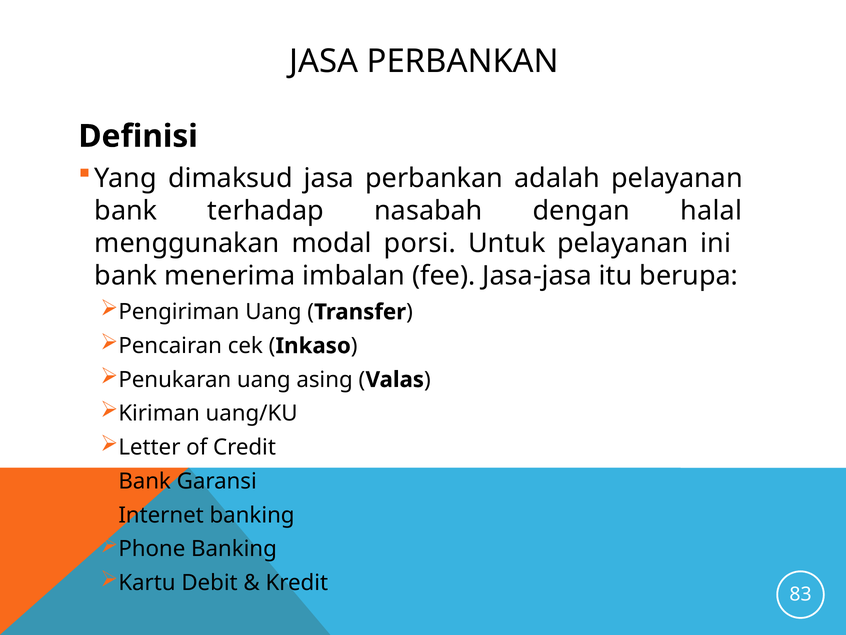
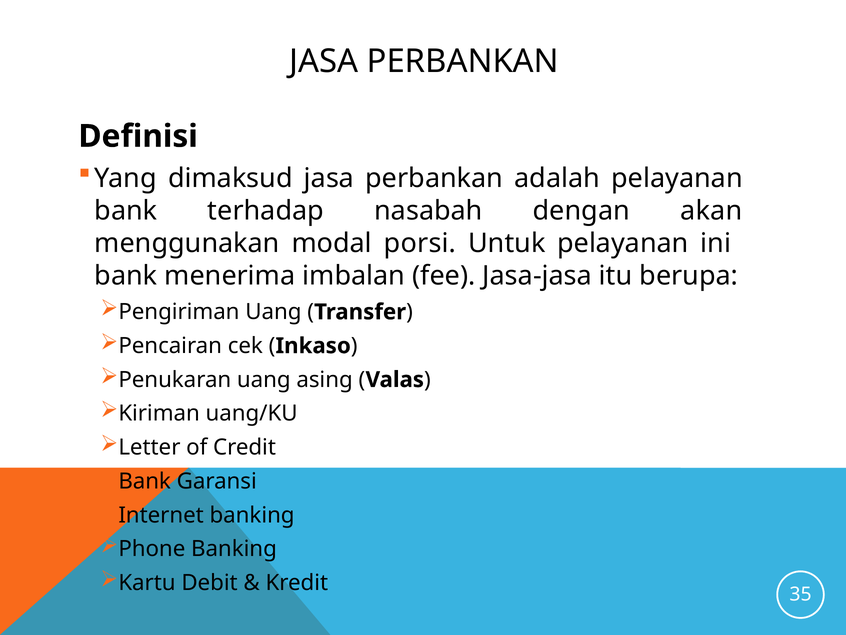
halal: halal -> akan (711, 211)
83: 83 -> 35 (801, 594)
